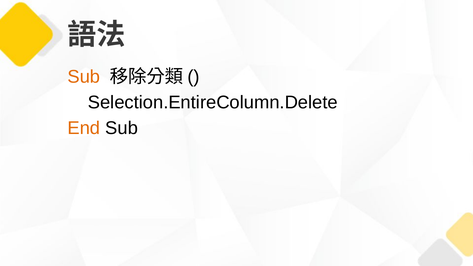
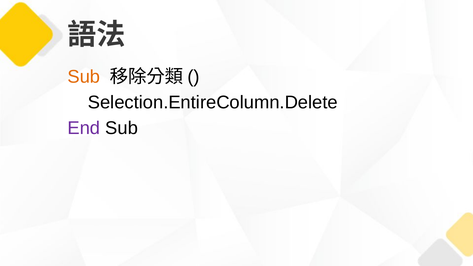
End colour: orange -> purple (84, 128)
